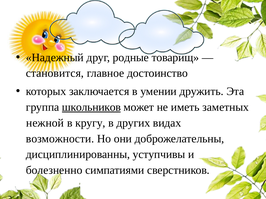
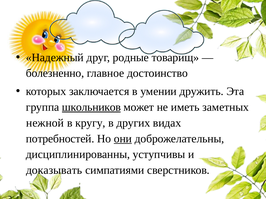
становится: становится -> болезненно (55, 73)
возможности: возможности -> потребностей (60, 139)
они underline: none -> present (123, 139)
болезненно: болезненно -> доказывать (54, 171)
